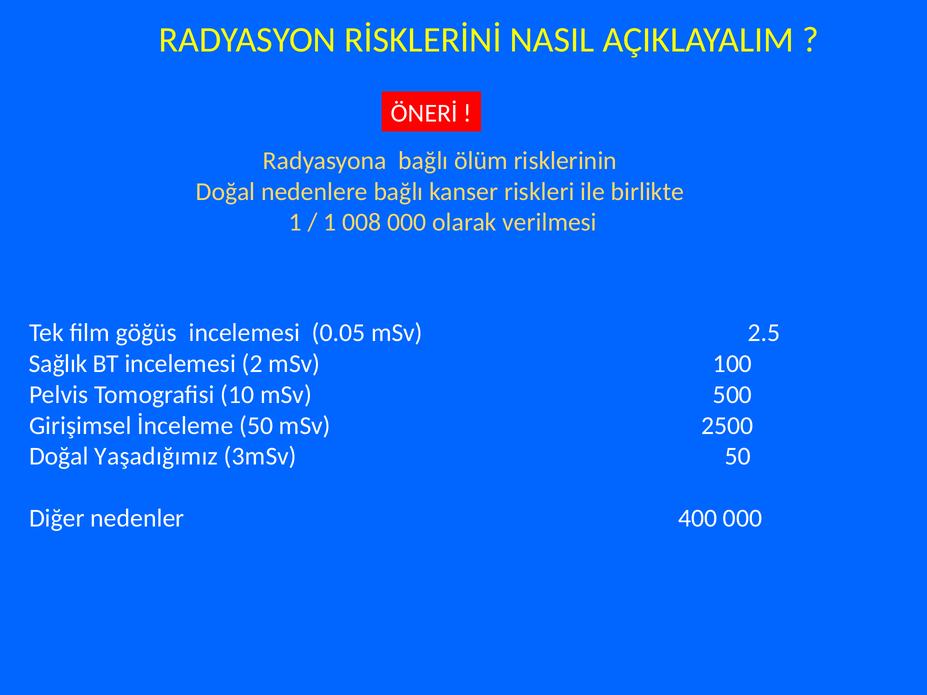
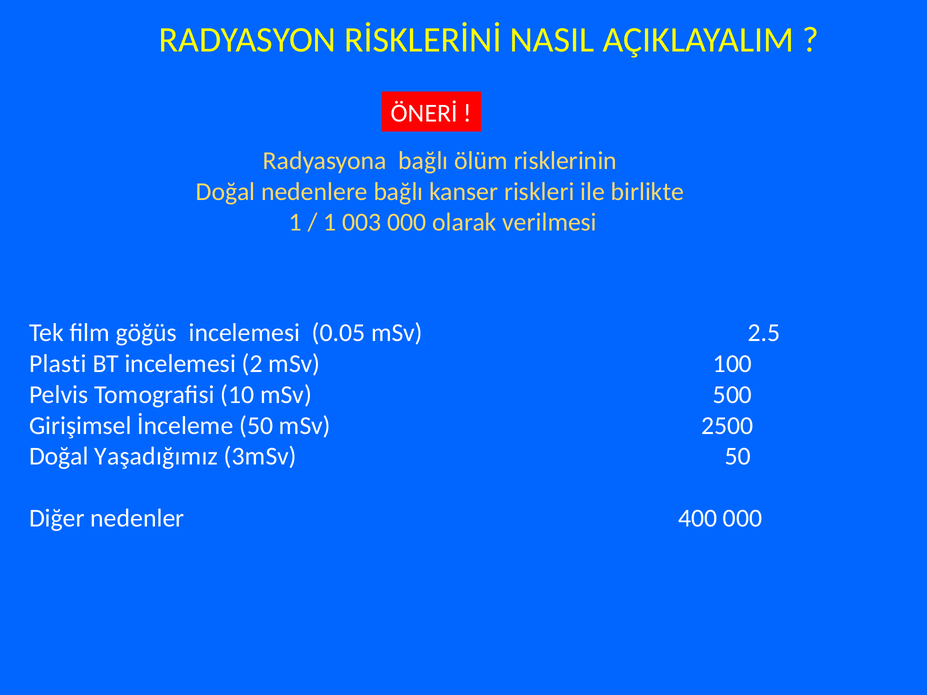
008: 008 -> 003 (362, 223)
Sağlık: Sağlık -> Plasti (58, 364)
